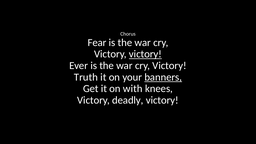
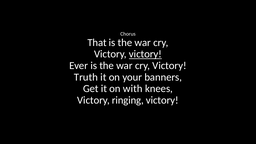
Fear: Fear -> That (97, 43)
banners underline: present -> none (163, 77)
deadly: deadly -> ringing (128, 100)
